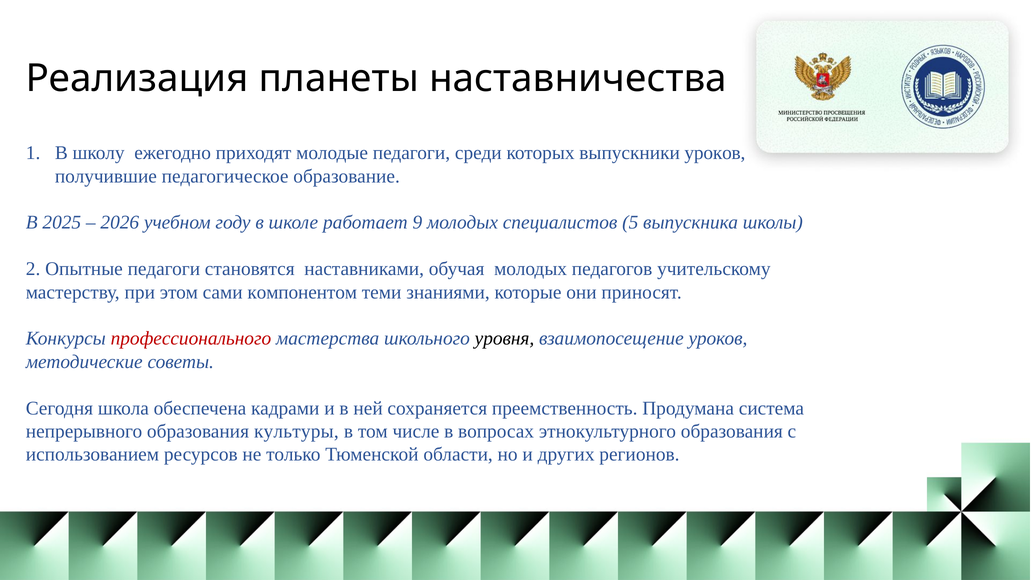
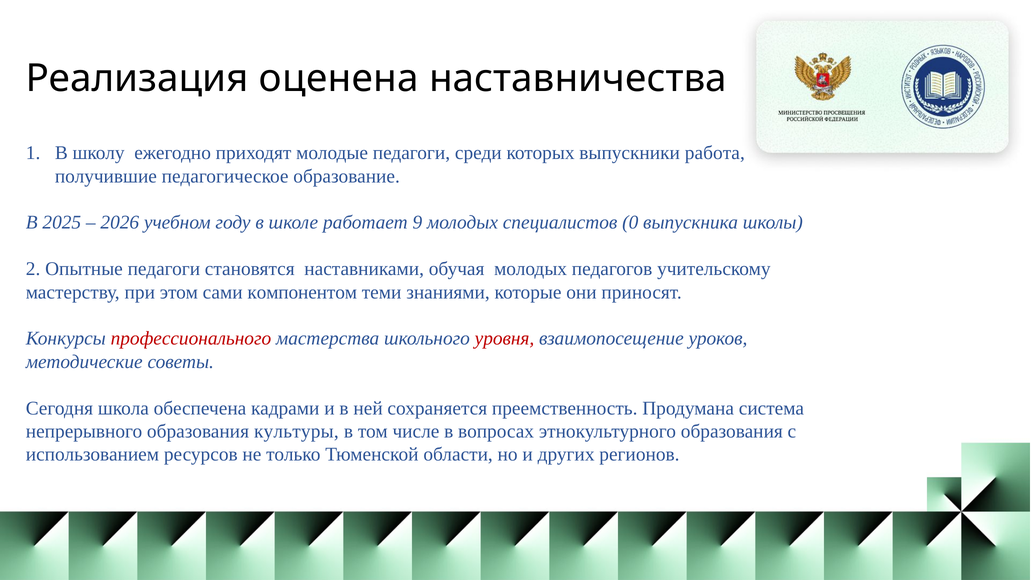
планеты: планеты -> оценена (339, 78)
выпускники уроков: уроков -> работа (715, 153)
5: 5 -> 0 (630, 223)
уровня colour: black -> red (504, 339)
